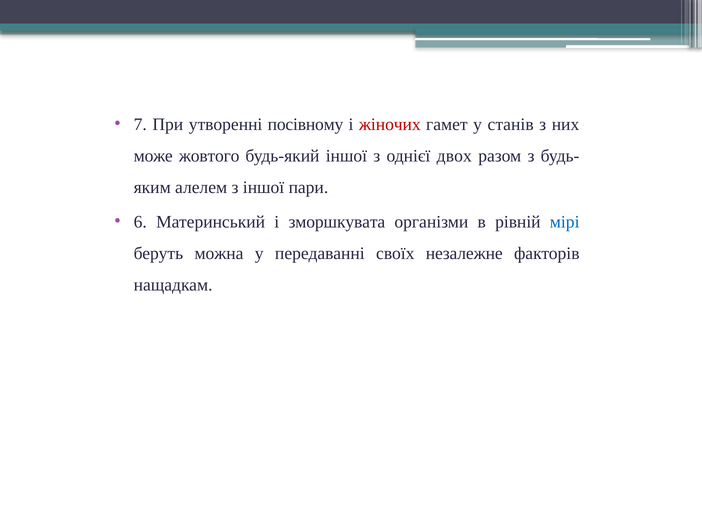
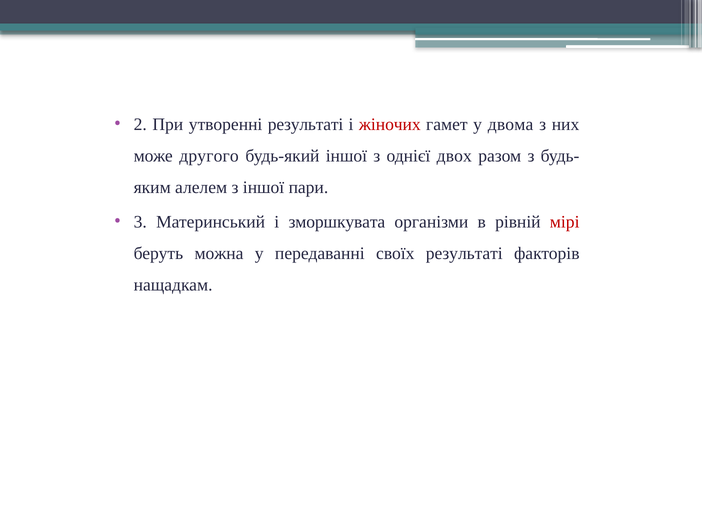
7: 7 -> 2 (140, 124)
утворенні посівному: посівному -> результаті (306, 124)
станів: станів -> двома (511, 124)
жовтого: жовтого -> другого (209, 156)
6: 6 -> 3 (140, 222)
мірі colour: blue -> red (565, 222)
своїх незалежне: незалежне -> результаті (464, 254)
